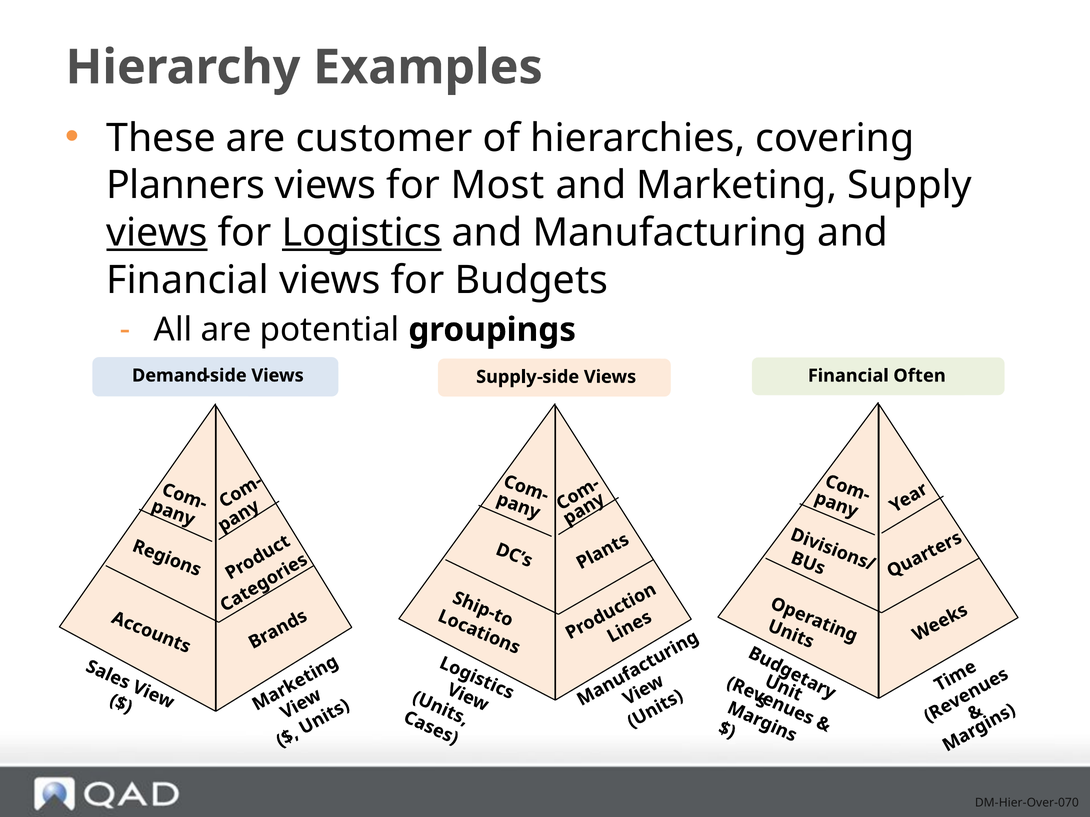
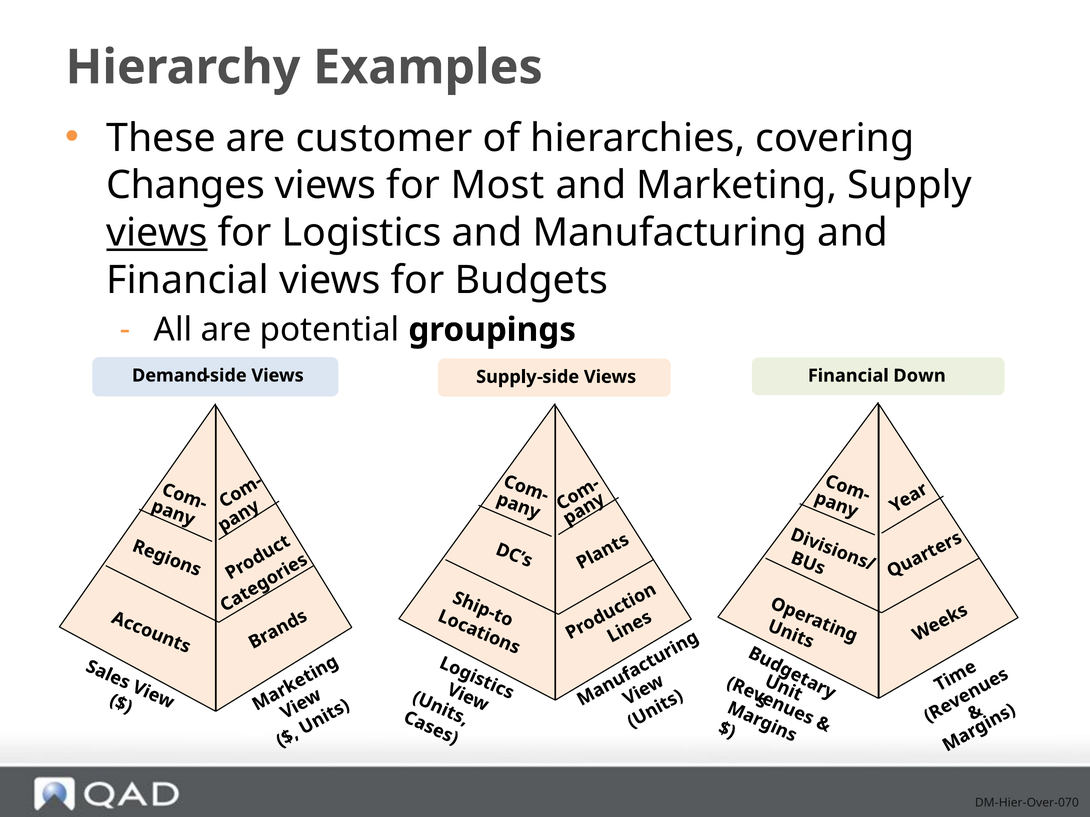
Planners: Planners -> Changes (186, 186)
Logistics underline: present -> none (362, 233)
Often: Often -> Down (920, 376)
